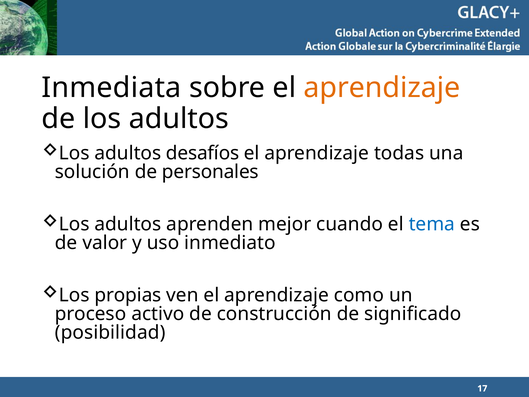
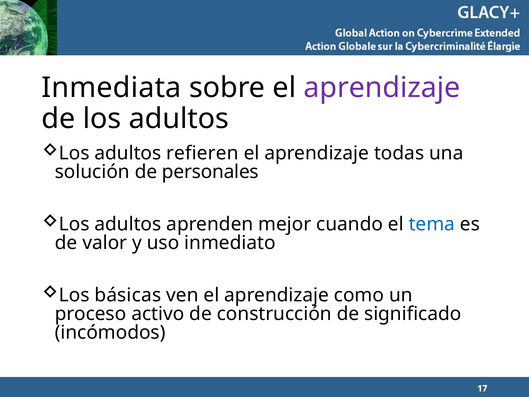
aprendizaje colour: orange -> purple (382, 88)
desafíos: desafíos -> refieren (202, 153)
propias: propias -> básicas (128, 295)
posibilidad: posibilidad -> incómodos (110, 332)
